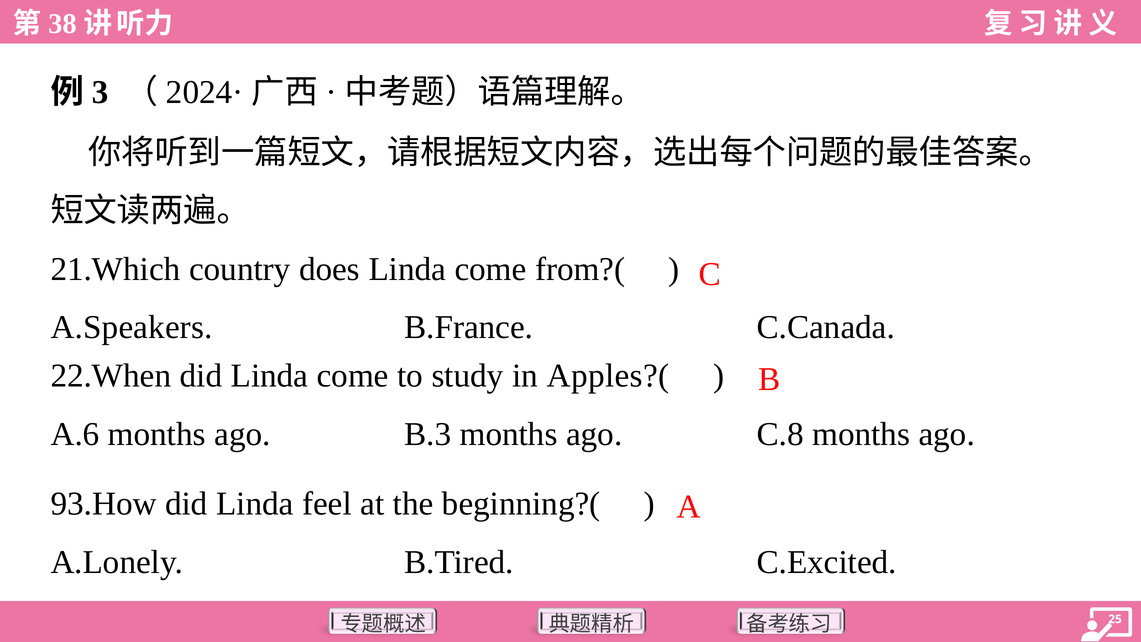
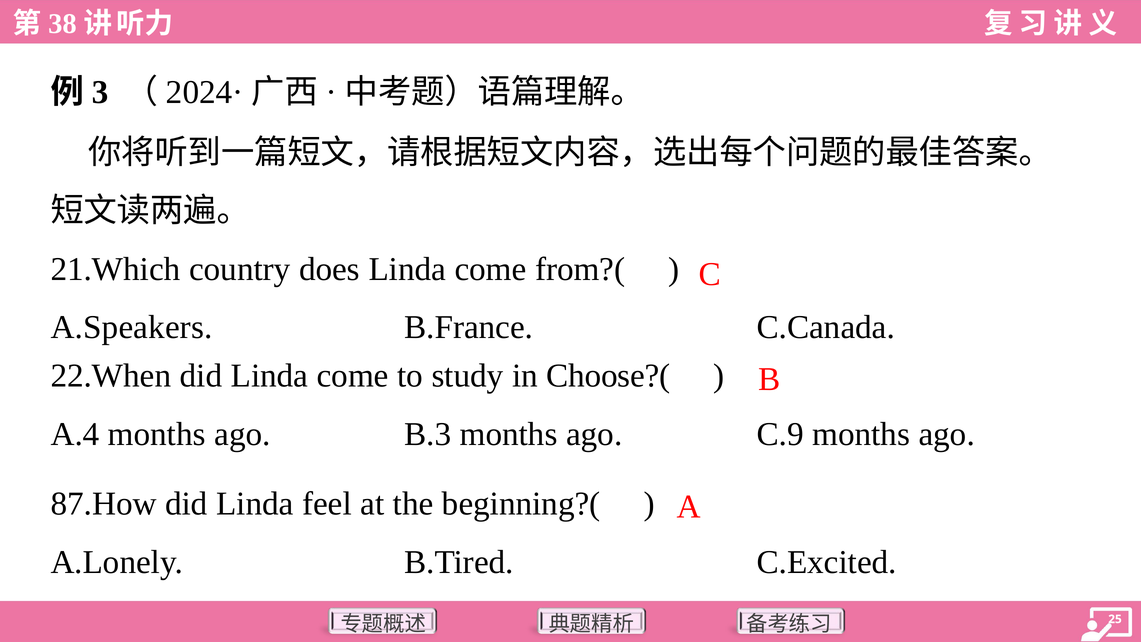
Apples?(: Apples?( -> Choose?( (608, 376)
A.6: A.6 -> A.4 (75, 434)
C.8: C.8 -> C.9 (780, 434)
93.How: 93.How -> 87.How (104, 504)
